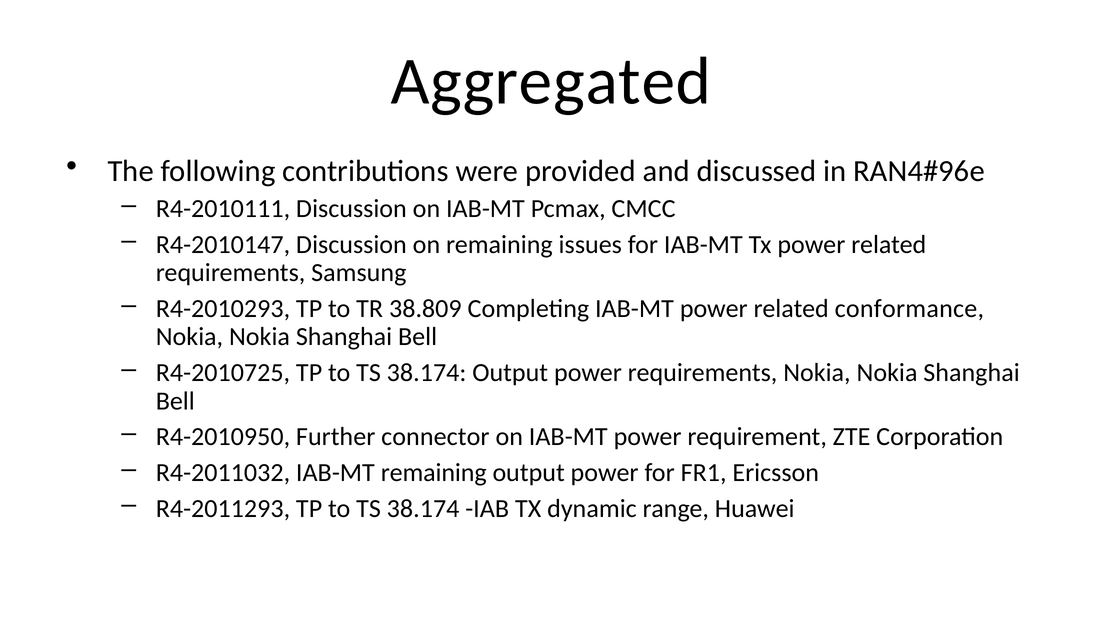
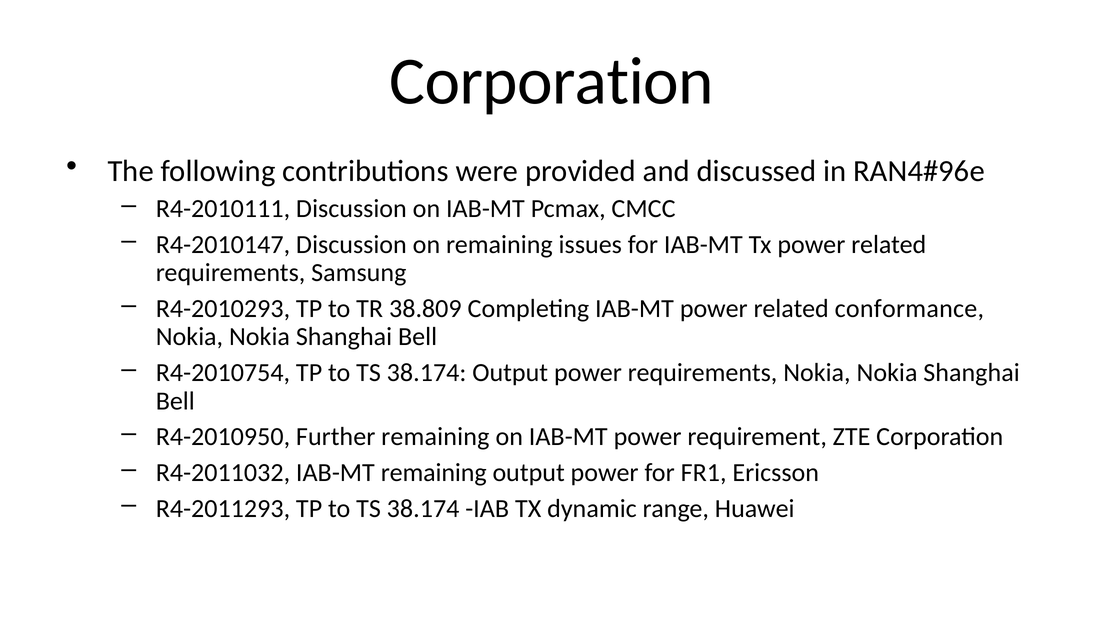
Aggregated: Aggregated -> Corporation (552, 81)
R4-2010725: R4-2010725 -> R4-2010754 (223, 372)
Further connector: connector -> remaining (435, 436)
